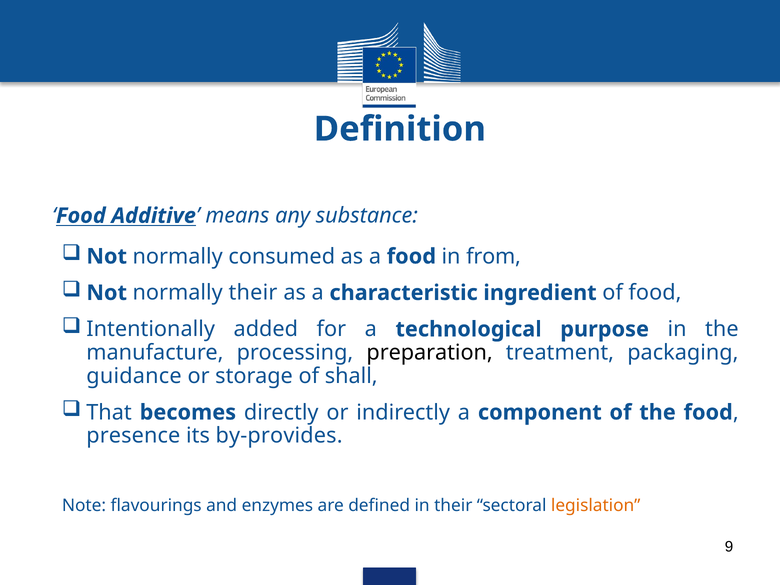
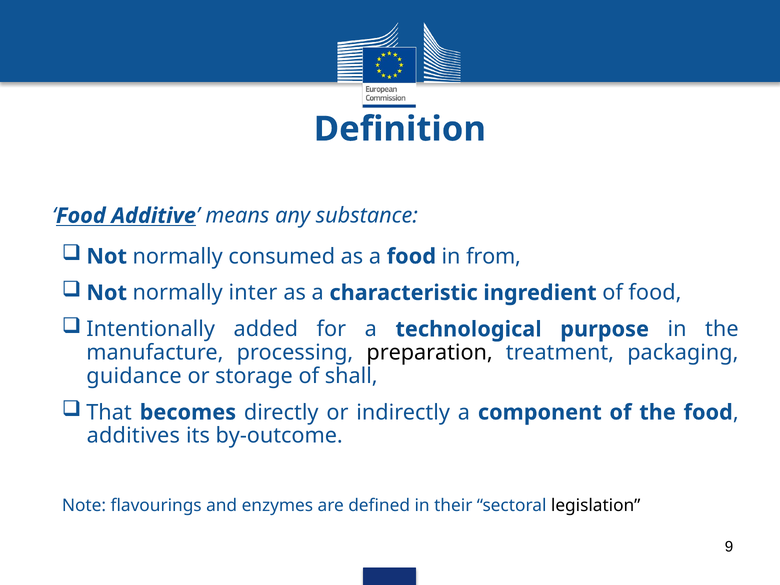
normally their: their -> inter (253, 293)
presence: presence -> additives (133, 436)
by-provides: by-provides -> by-outcome (279, 436)
legislation colour: orange -> black (596, 505)
